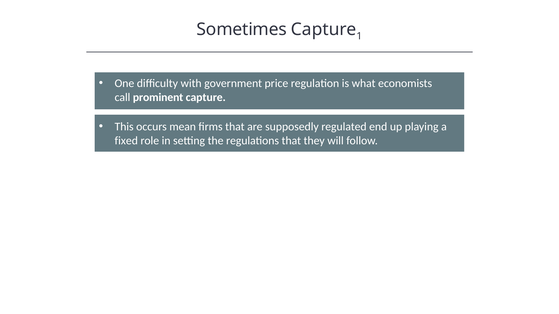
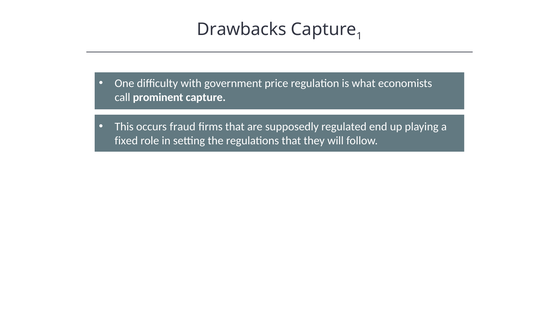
Sometimes: Sometimes -> Drawbacks (242, 29)
mean: mean -> fraud (183, 127)
